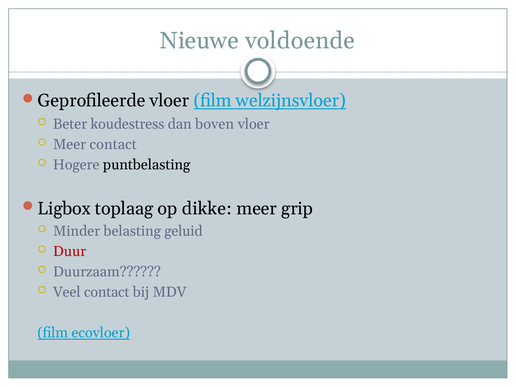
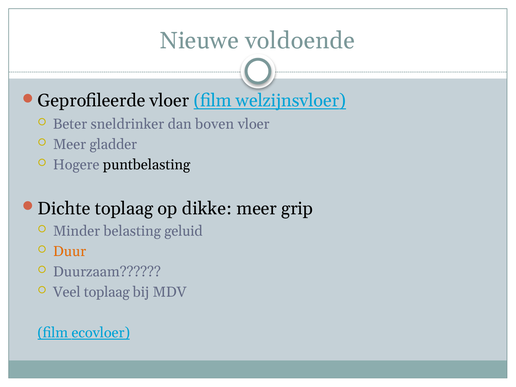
koudestress: koudestress -> sneldrinker (127, 124)
Meer contact: contact -> gladder (113, 145)
Ligbox: Ligbox -> Dichte (64, 209)
Duur colour: red -> orange (70, 251)
Veel contact: contact -> toplaag (107, 292)
